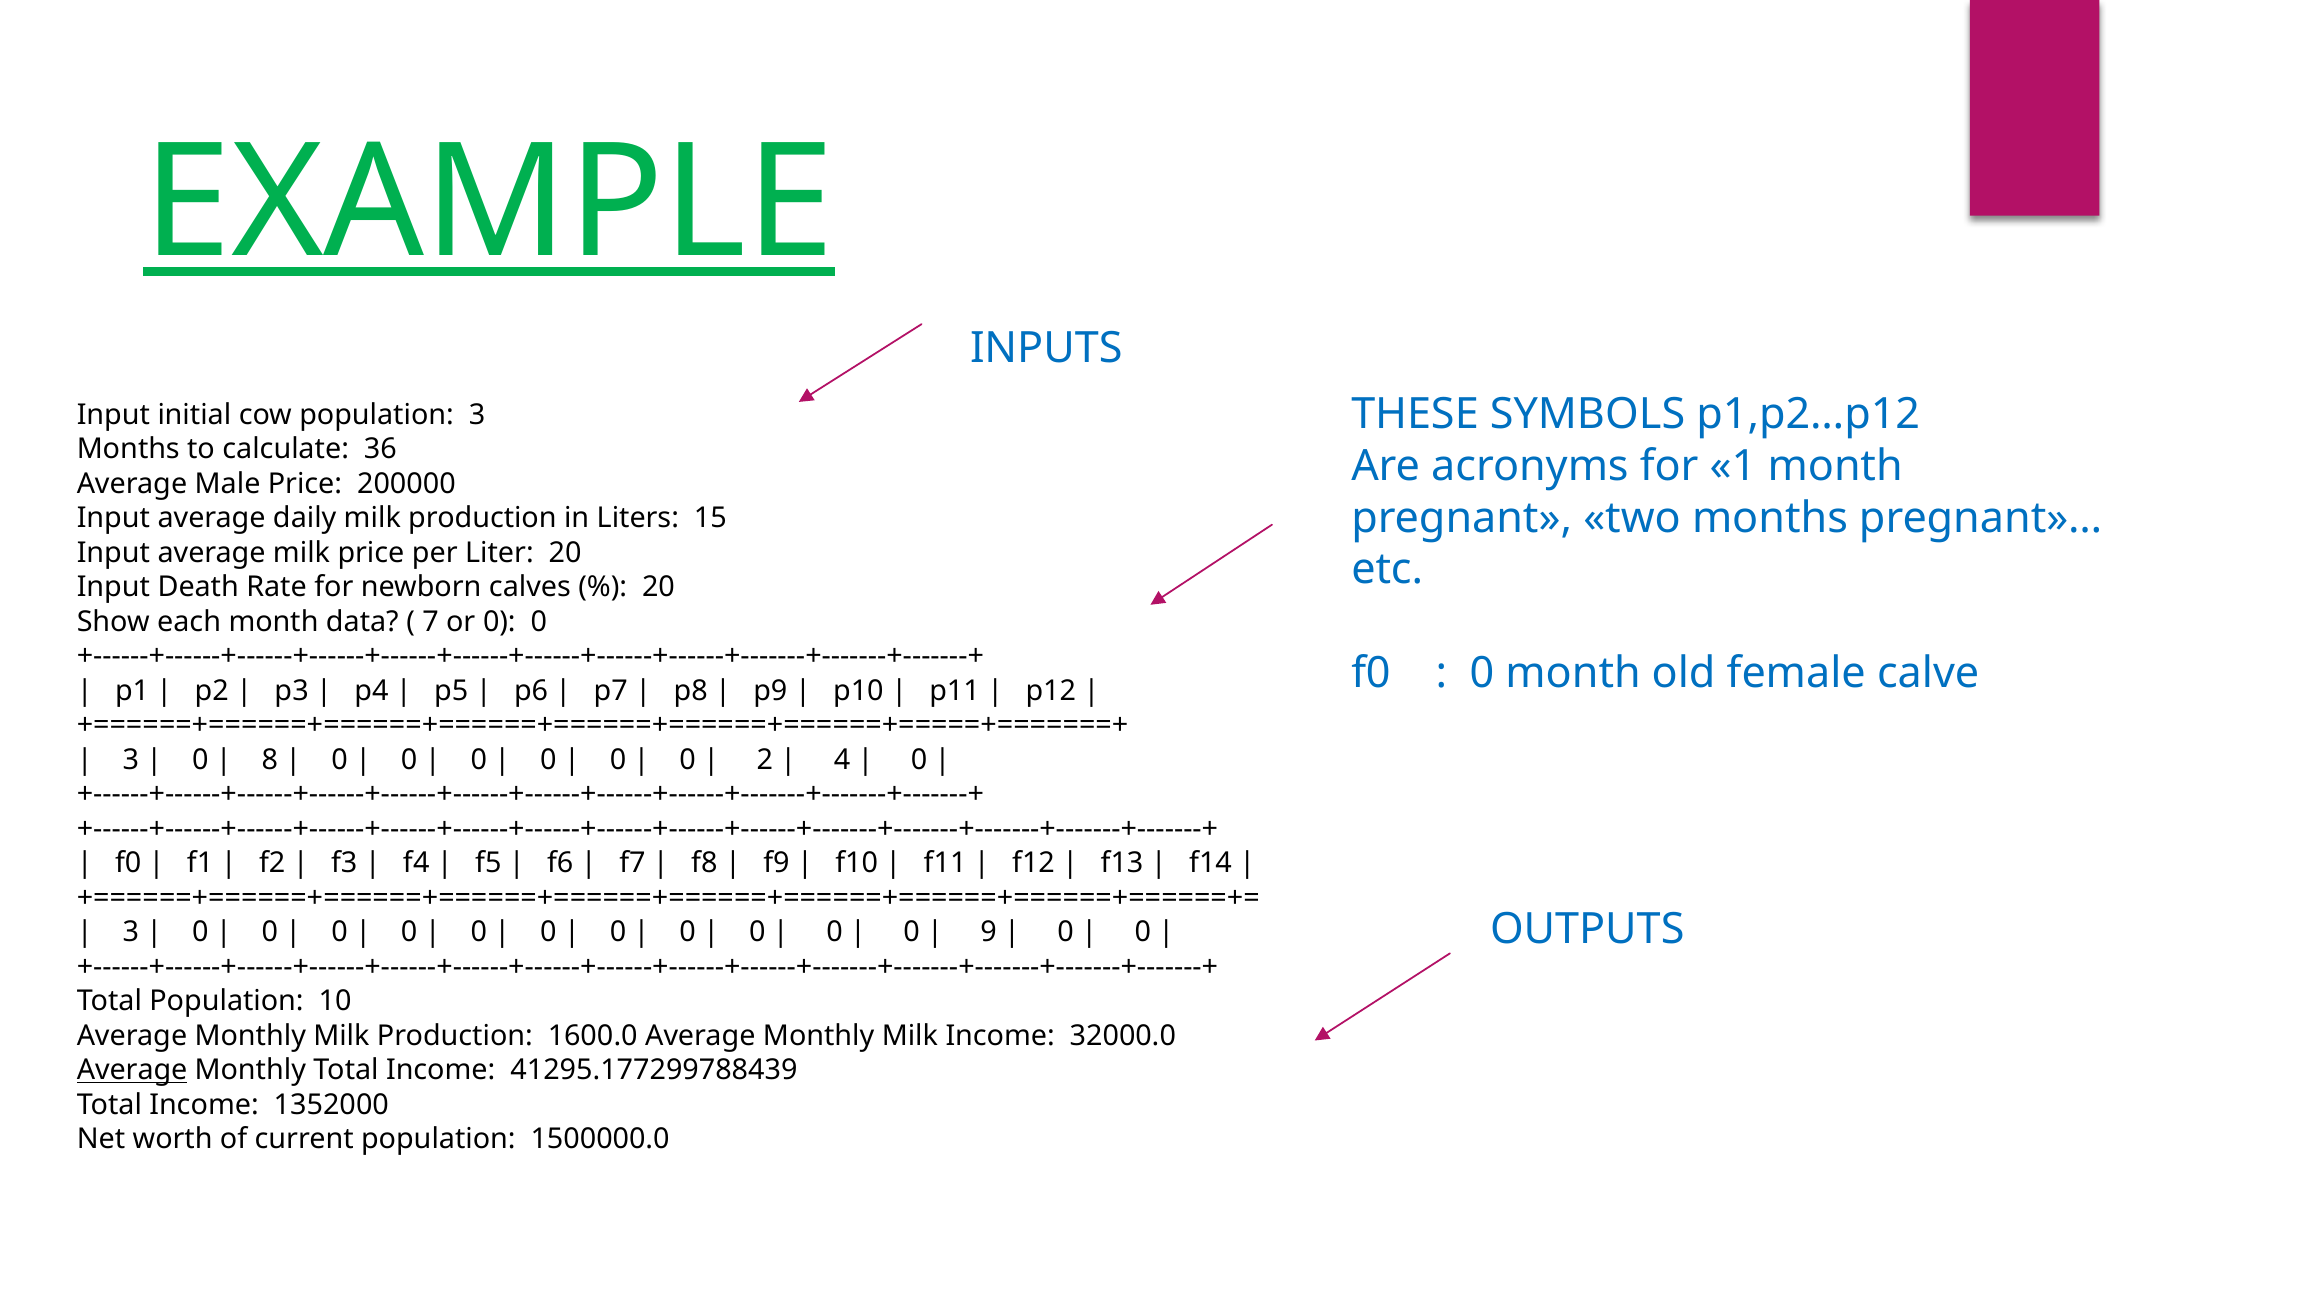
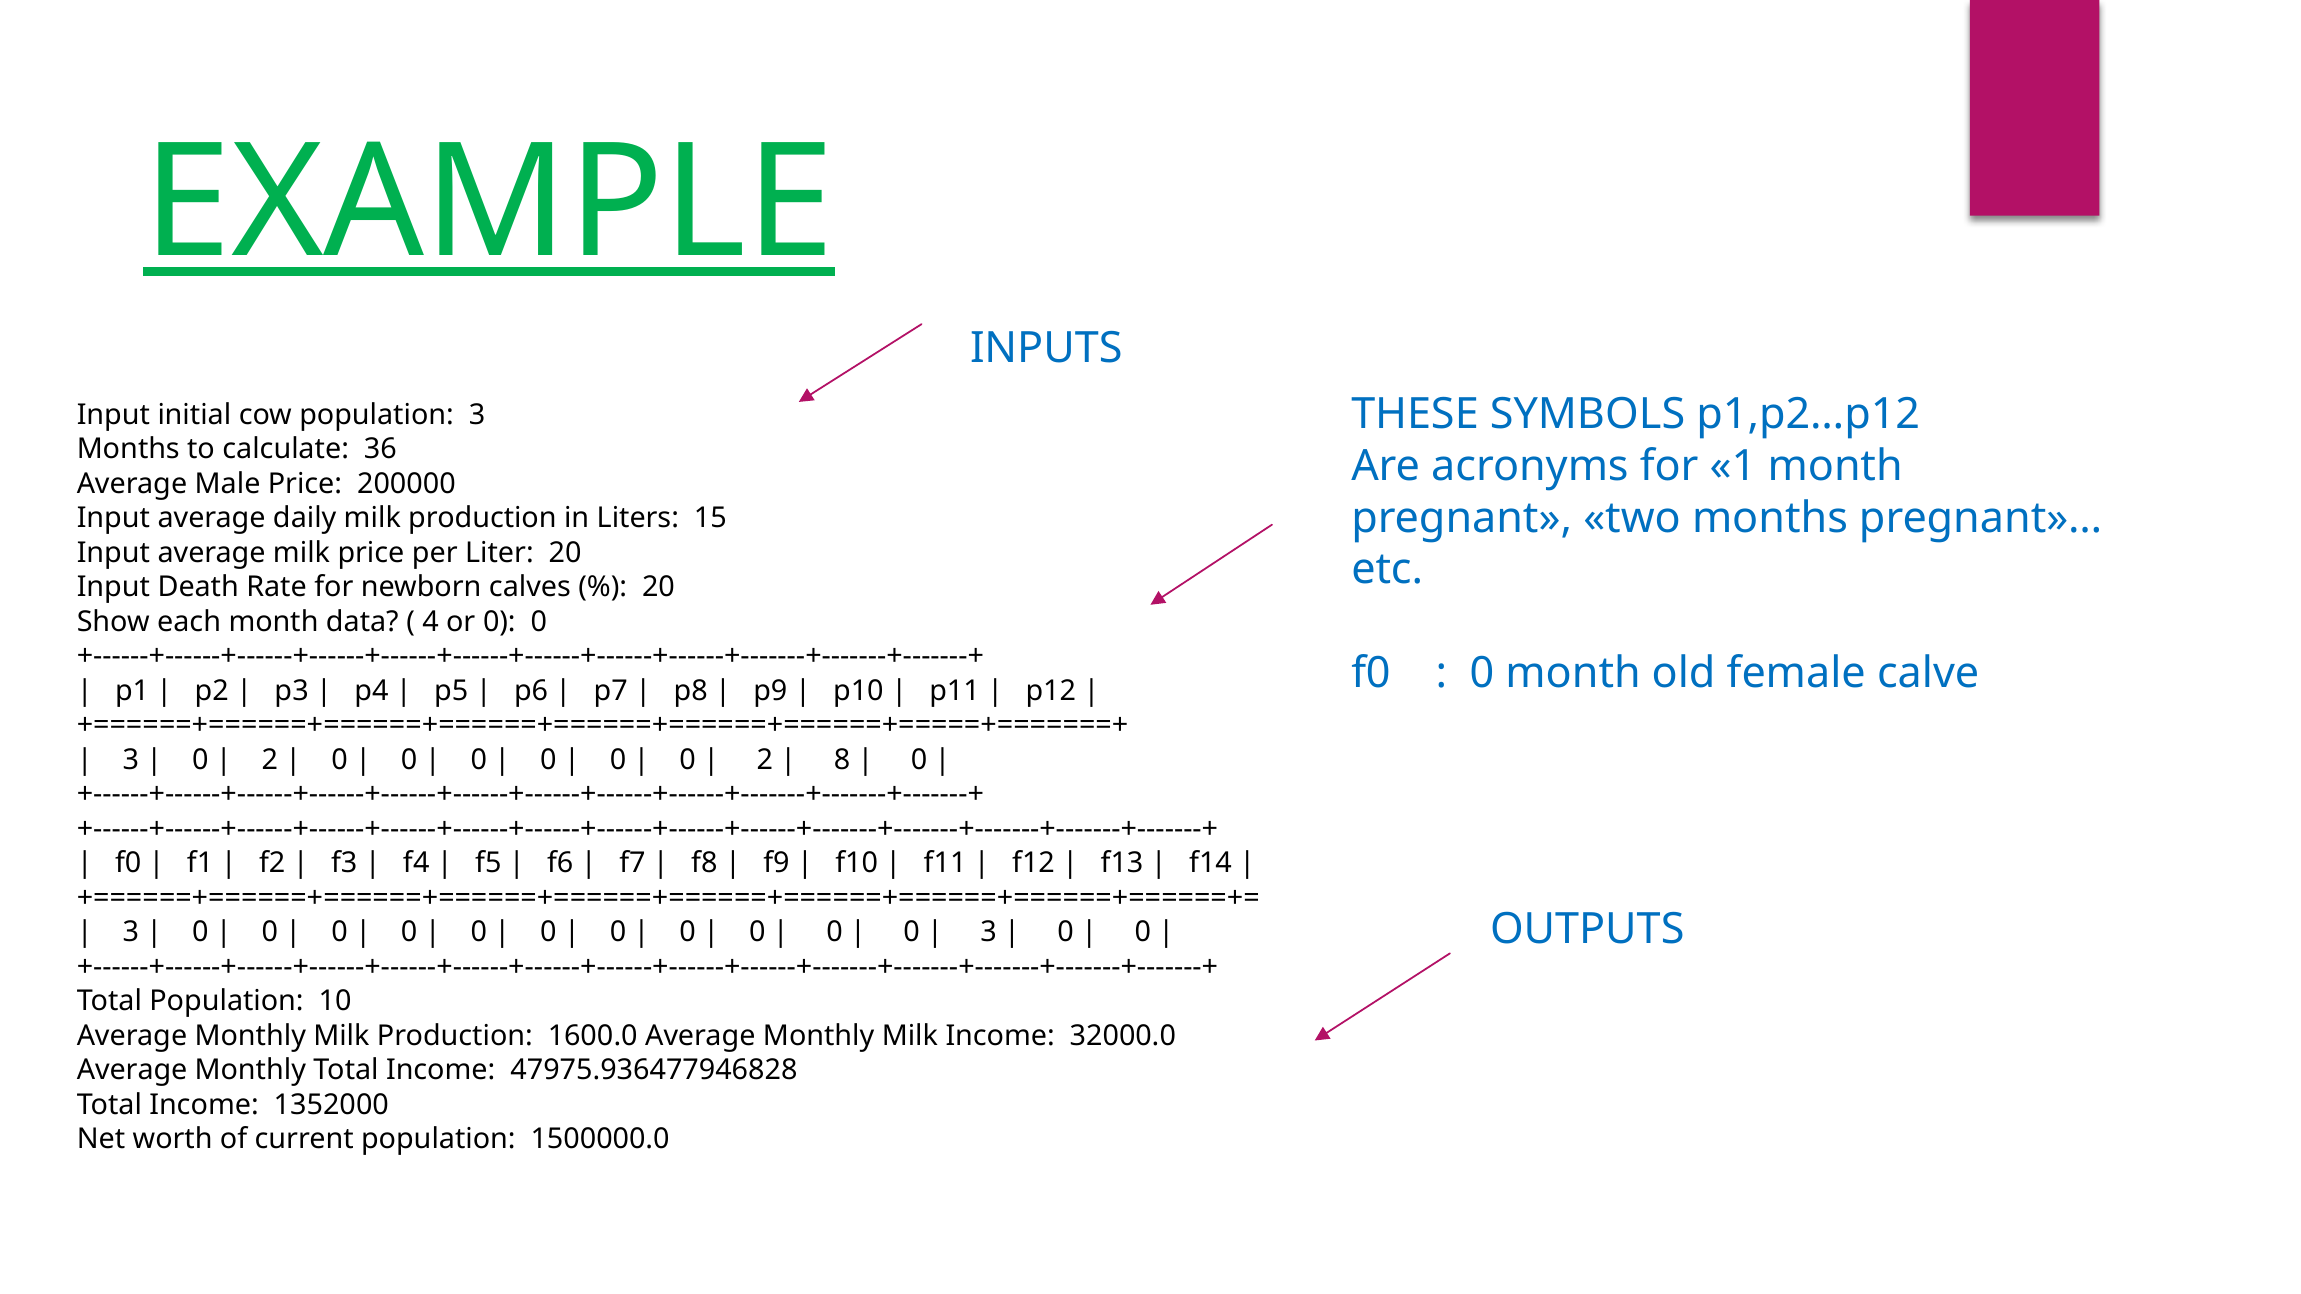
7: 7 -> 4 (431, 622)
8: 8 -> 2 (270, 760)
4: 4 -> 8 (842, 760)
9: 9 -> 3 (989, 932)
Average underline: present -> none (132, 1070)
41295.177299788439: 41295.177299788439 -> 47975.936477946828 (654, 1070)
